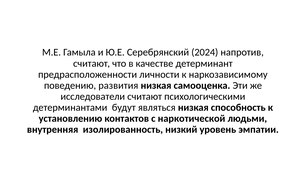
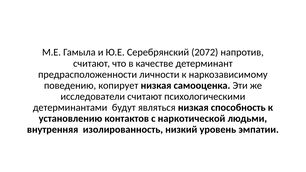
2024: 2024 -> 2072 (205, 52)
развития: развития -> копирует (118, 85)
